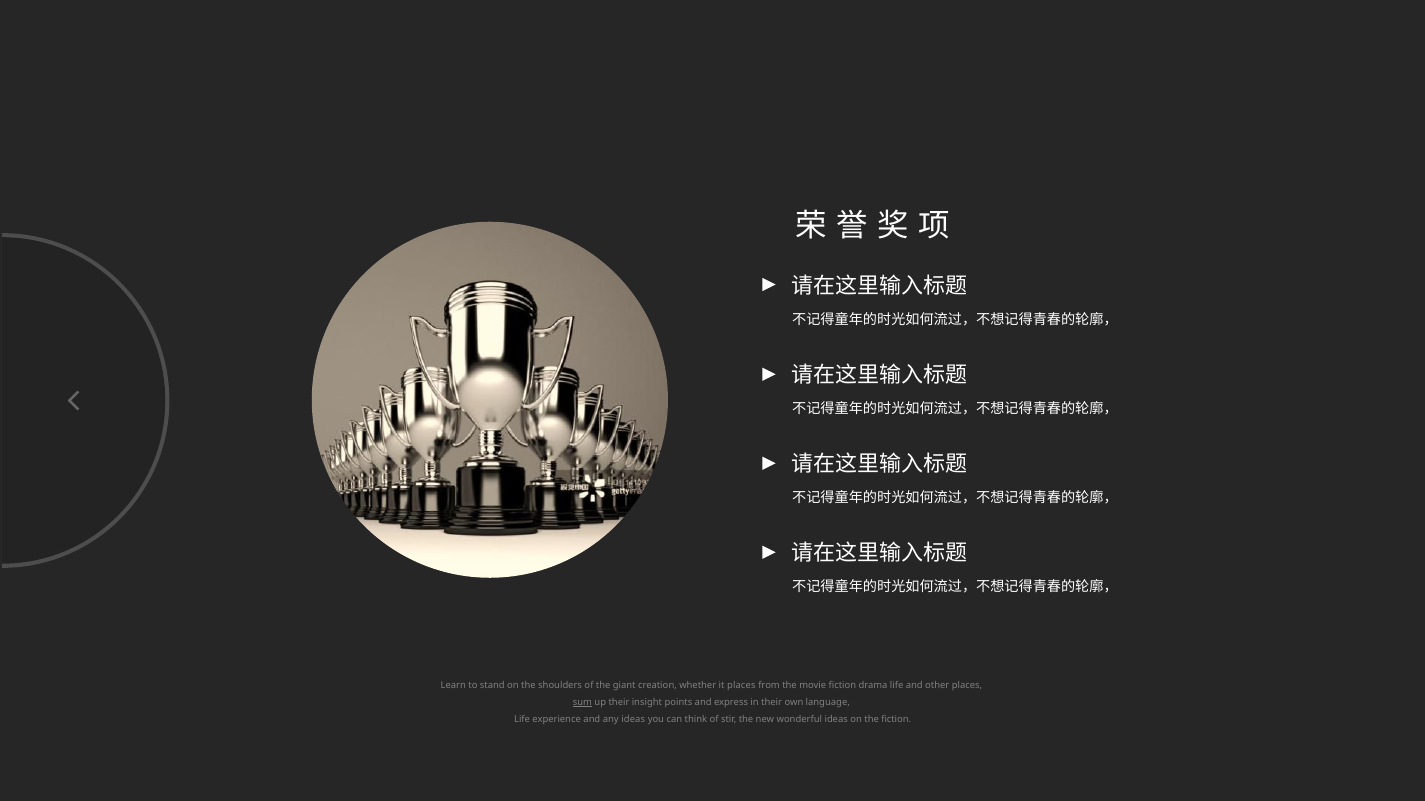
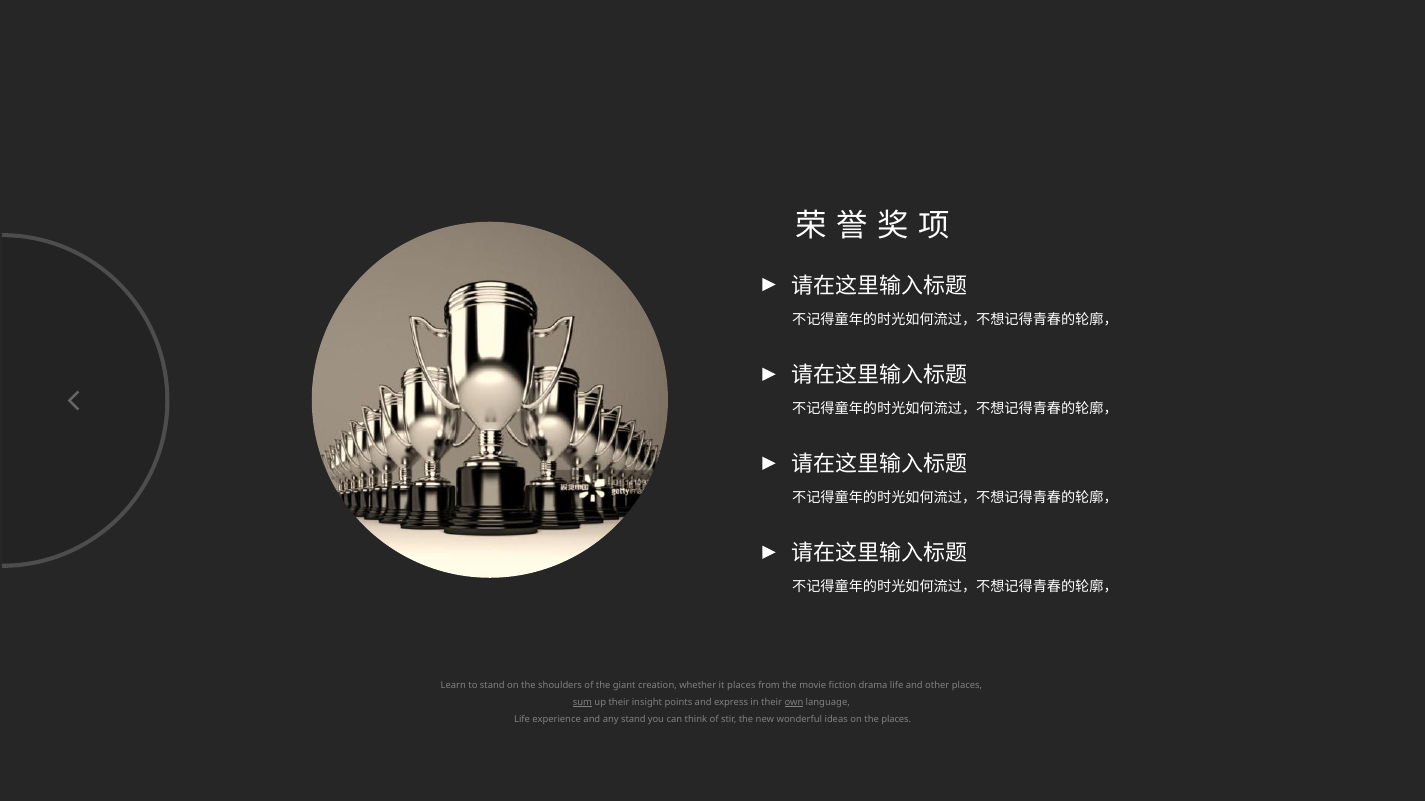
own underline: none -> present (794, 702)
any ideas: ideas -> stand (633, 719)
the fiction: fiction -> places (896, 719)
